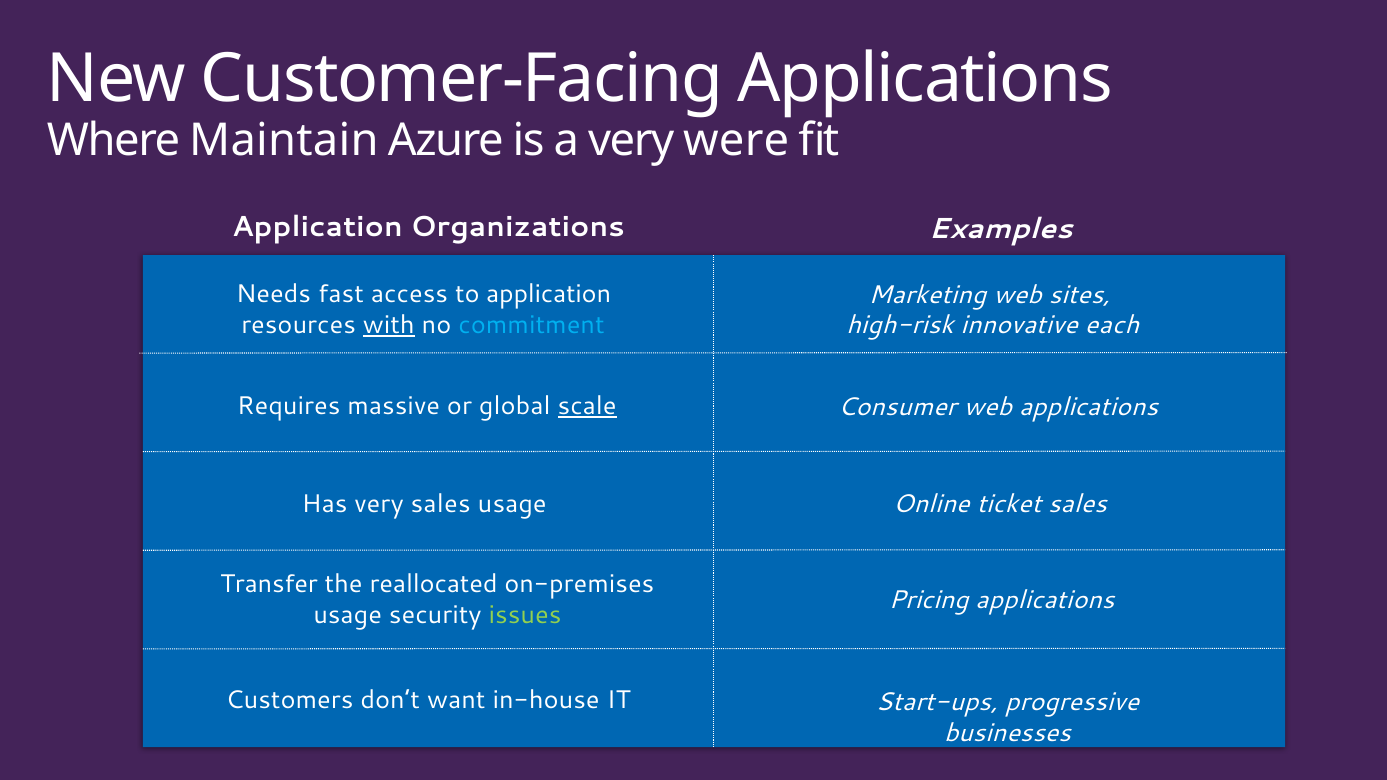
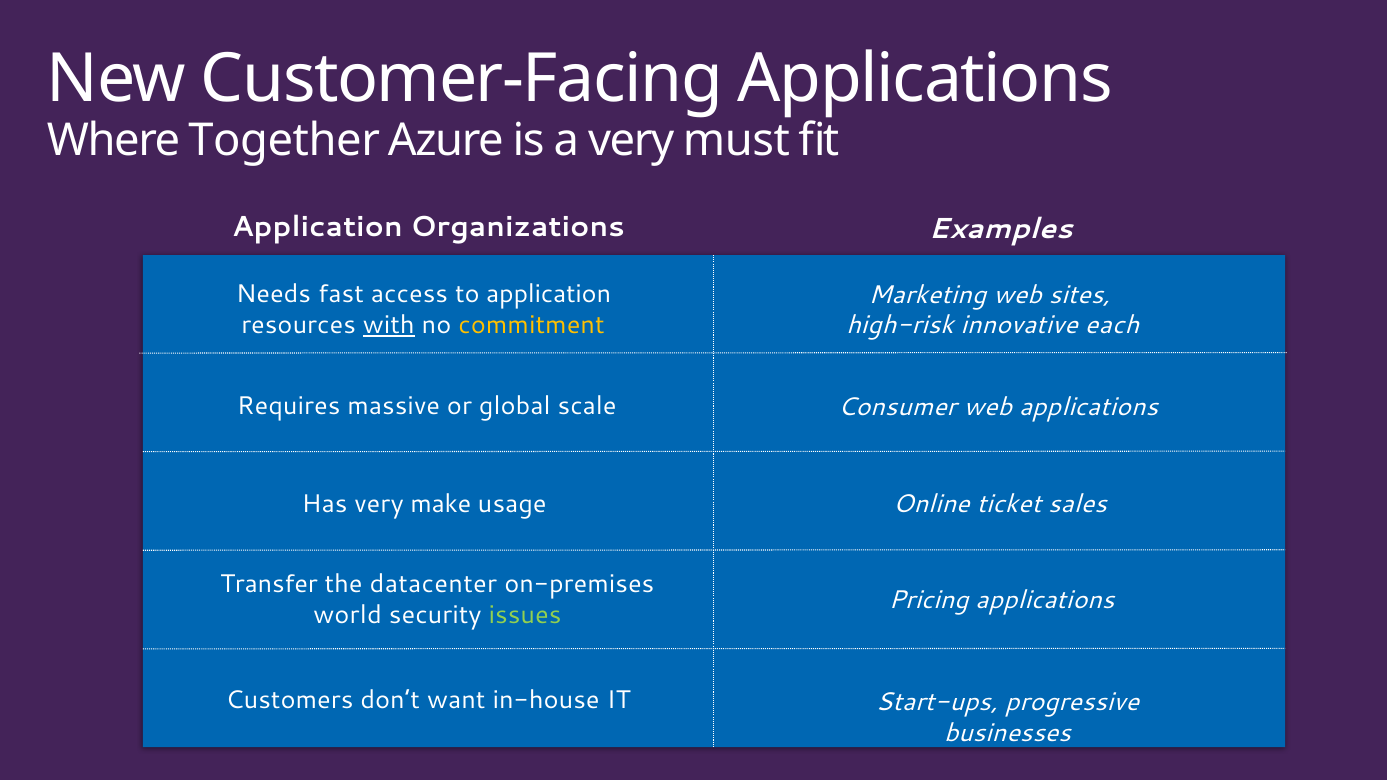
Maintain: Maintain -> Together (284, 141)
were: were -> must (737, 141)
commitment colour: light blue -> yellow (532, 325)
scale underline: present -> none (587, 406)
very sales: sales -> make (441, 504)
reallocated: reallocated -> datacenter (433, 584)
usage: usage -> world (348, 615)
